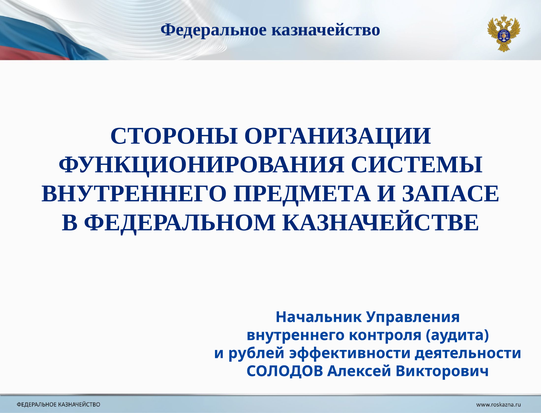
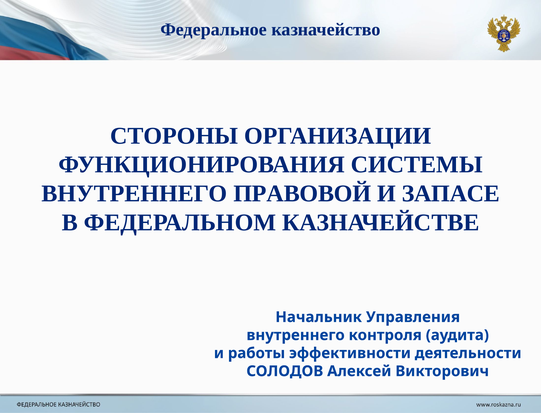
ПРЕДМЕТА: ПРЕДМЕТА -> ПРАВОВОЙ (302, 194)
рублей: рублей -> работы (257, 353)
